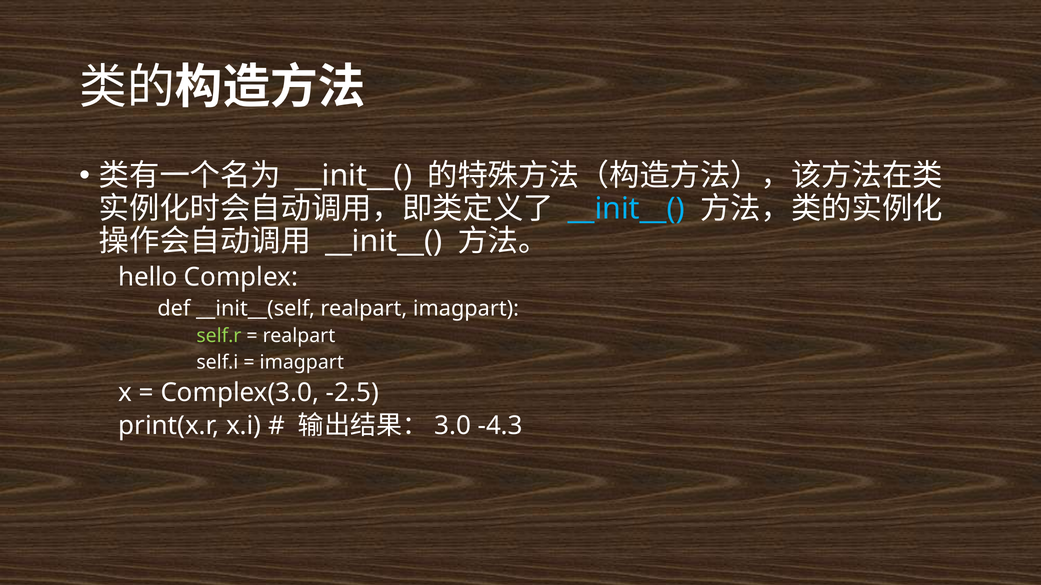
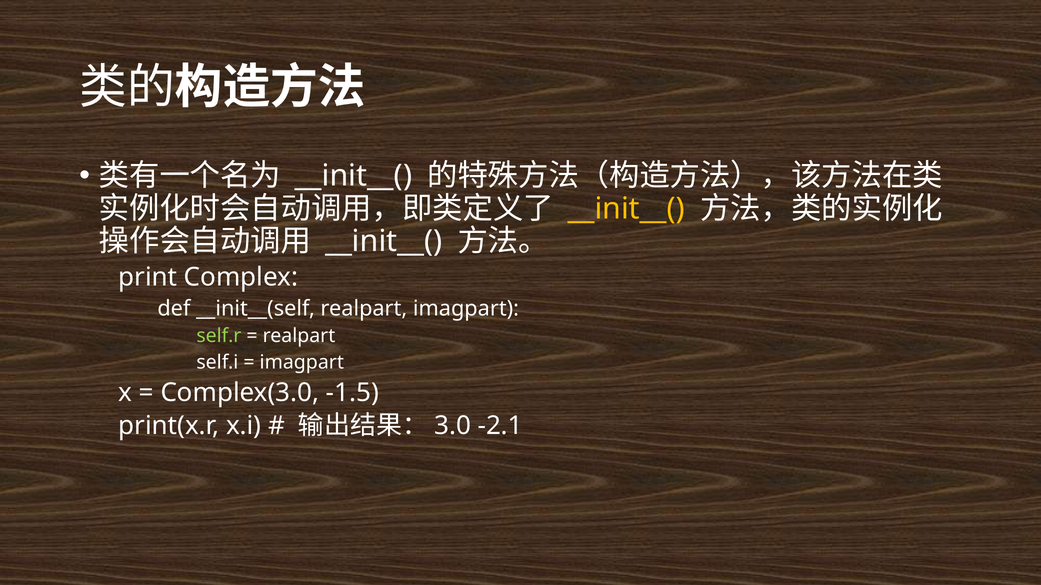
__init__( colour: light blue -> yellow (626, 209)
hello: hello -> print (148, 277)
-2.5: -2.5 -> -1.5 (352, 393)
-4.3: -4.3 -> -2.1 (500, 426)
